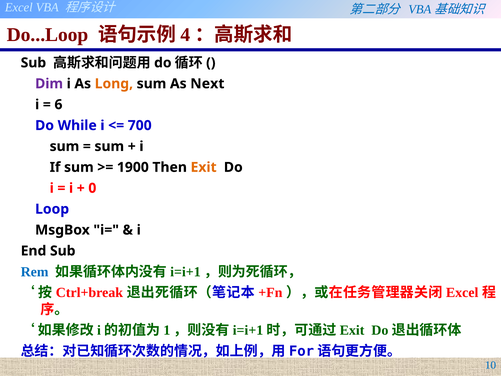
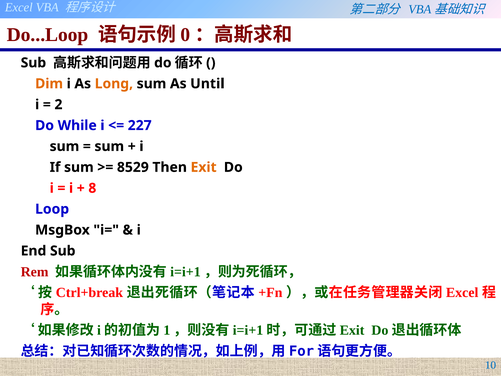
4: 4 -> 0 (185, 35)
Dim colour: purple -> orange (49, 84)
Next: Next -> Until (207, 84)
6: 6 -> 2 (58, 105)
700: 700 -> 227 (140, 125)
1900: 1900 -> 8529 (133, 167)
0: 0 -> 8 (92, 188)
Rem colour: blue -> red (35, 272)
